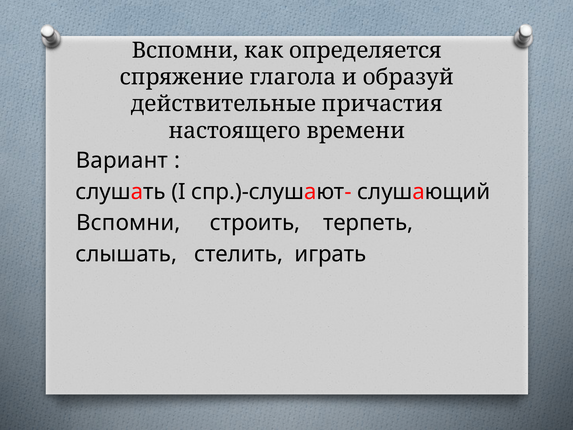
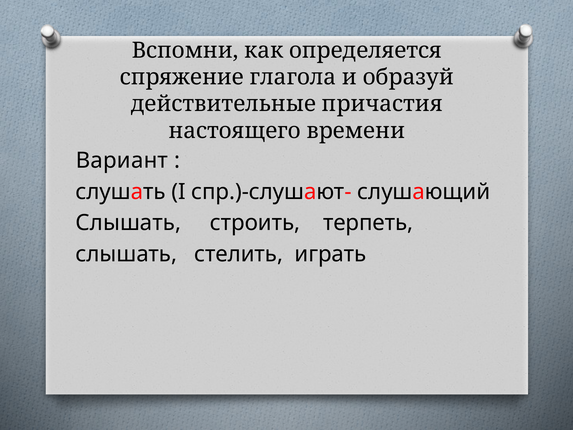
Вспомни: Вспомни -> Слышать (128, 223)
